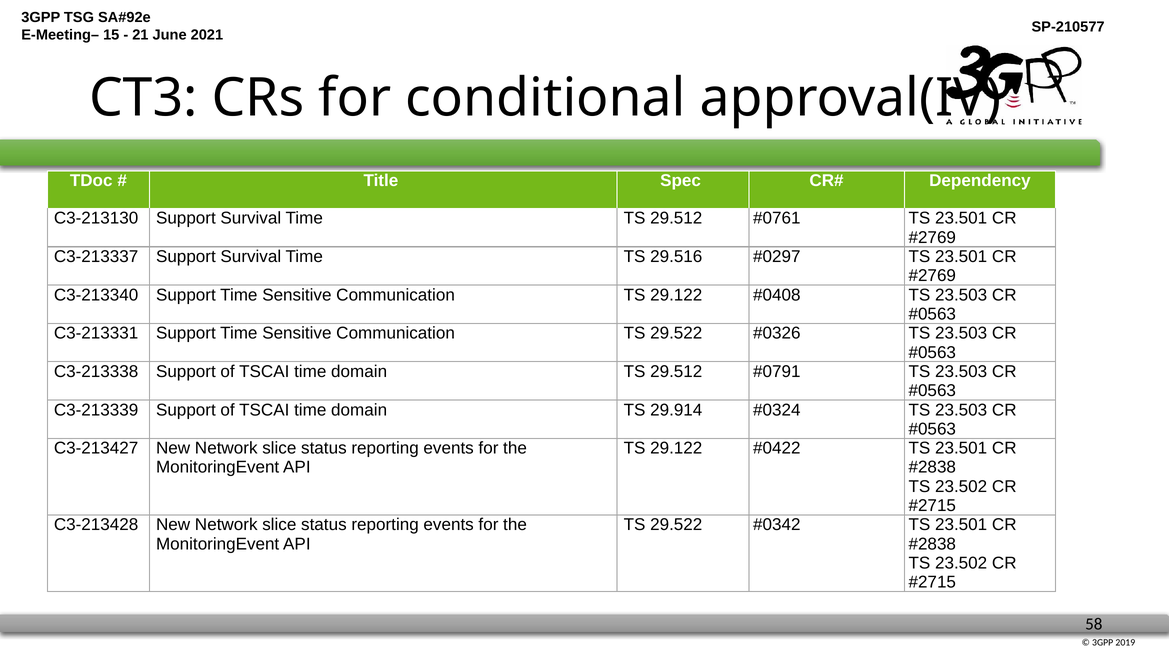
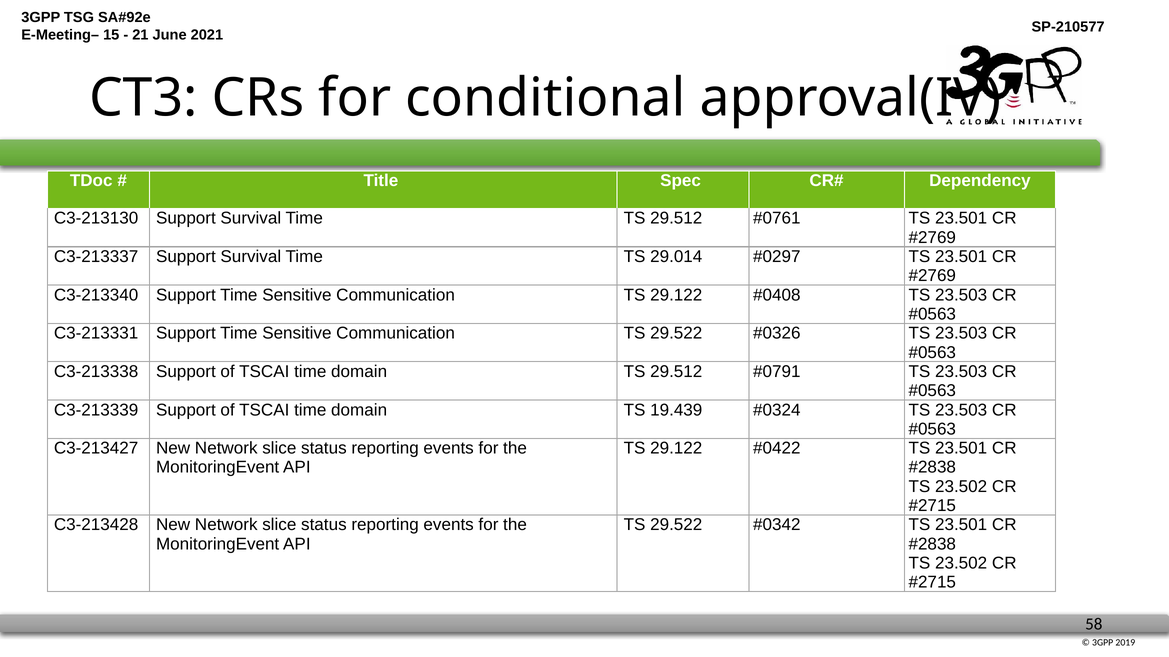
29.516: 29.516 -> 29.014 (676, 257)
29.914: 29.914 -> 19.439 (676, 410)
